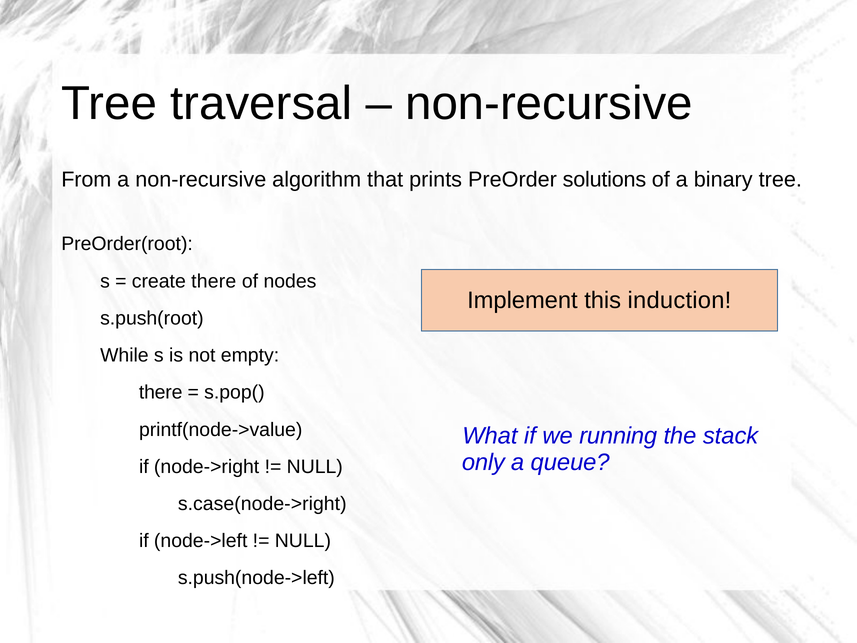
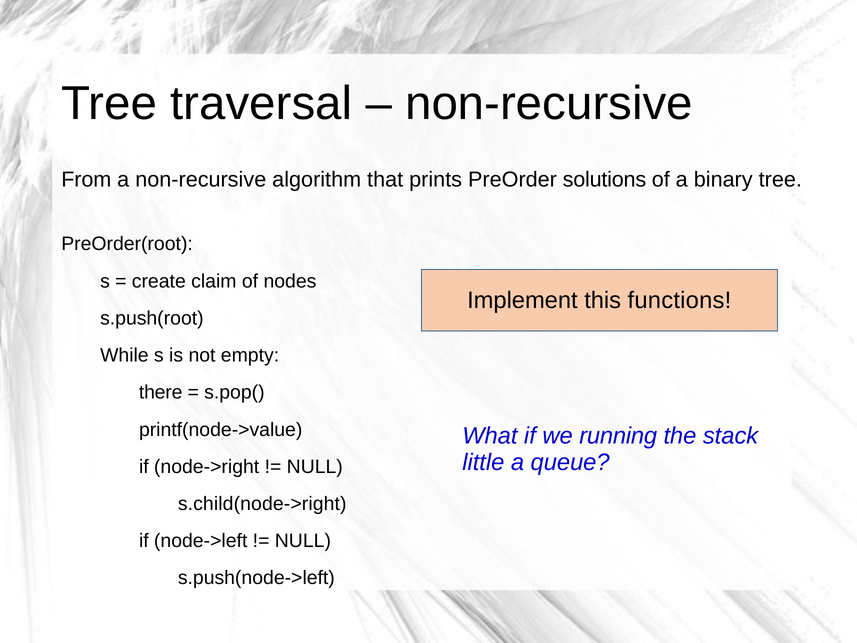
create there: there -> claim (214, 281)
induction: induction -> functions (679, 300)
only: only -> little (483, 462)
s.case(node->right: s.case(node->right -> s.child(node->right (262, 504)
